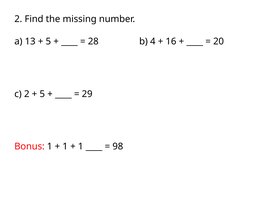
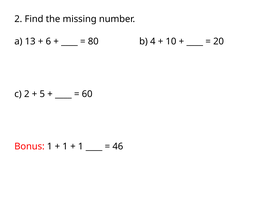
5: 5 -> 6 (48, 41)
28: 28 -> 80 (93, 41)
16: 16 -> 10 (171, 41)
29: 29 -> 60 (87, 94)
98: 98 -> 46 (118, 147)
